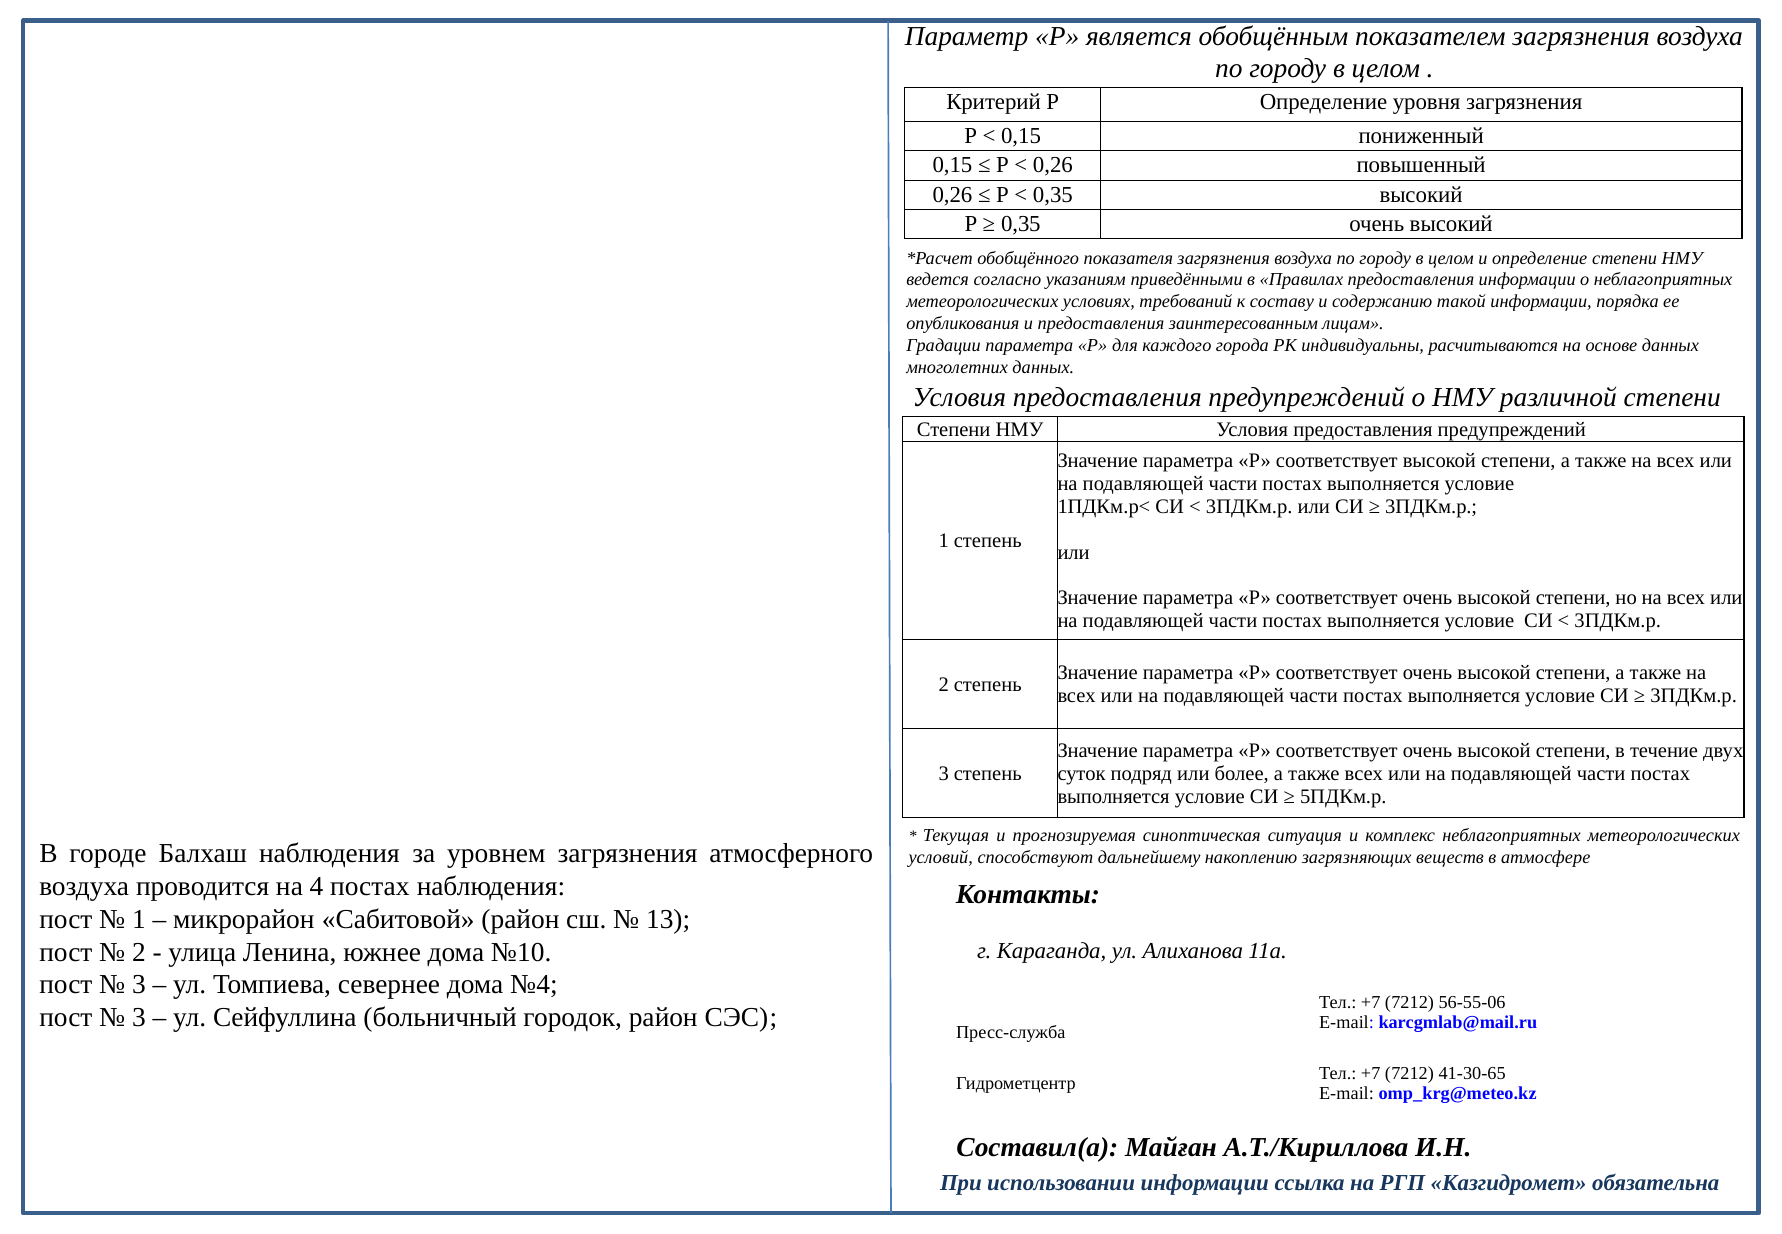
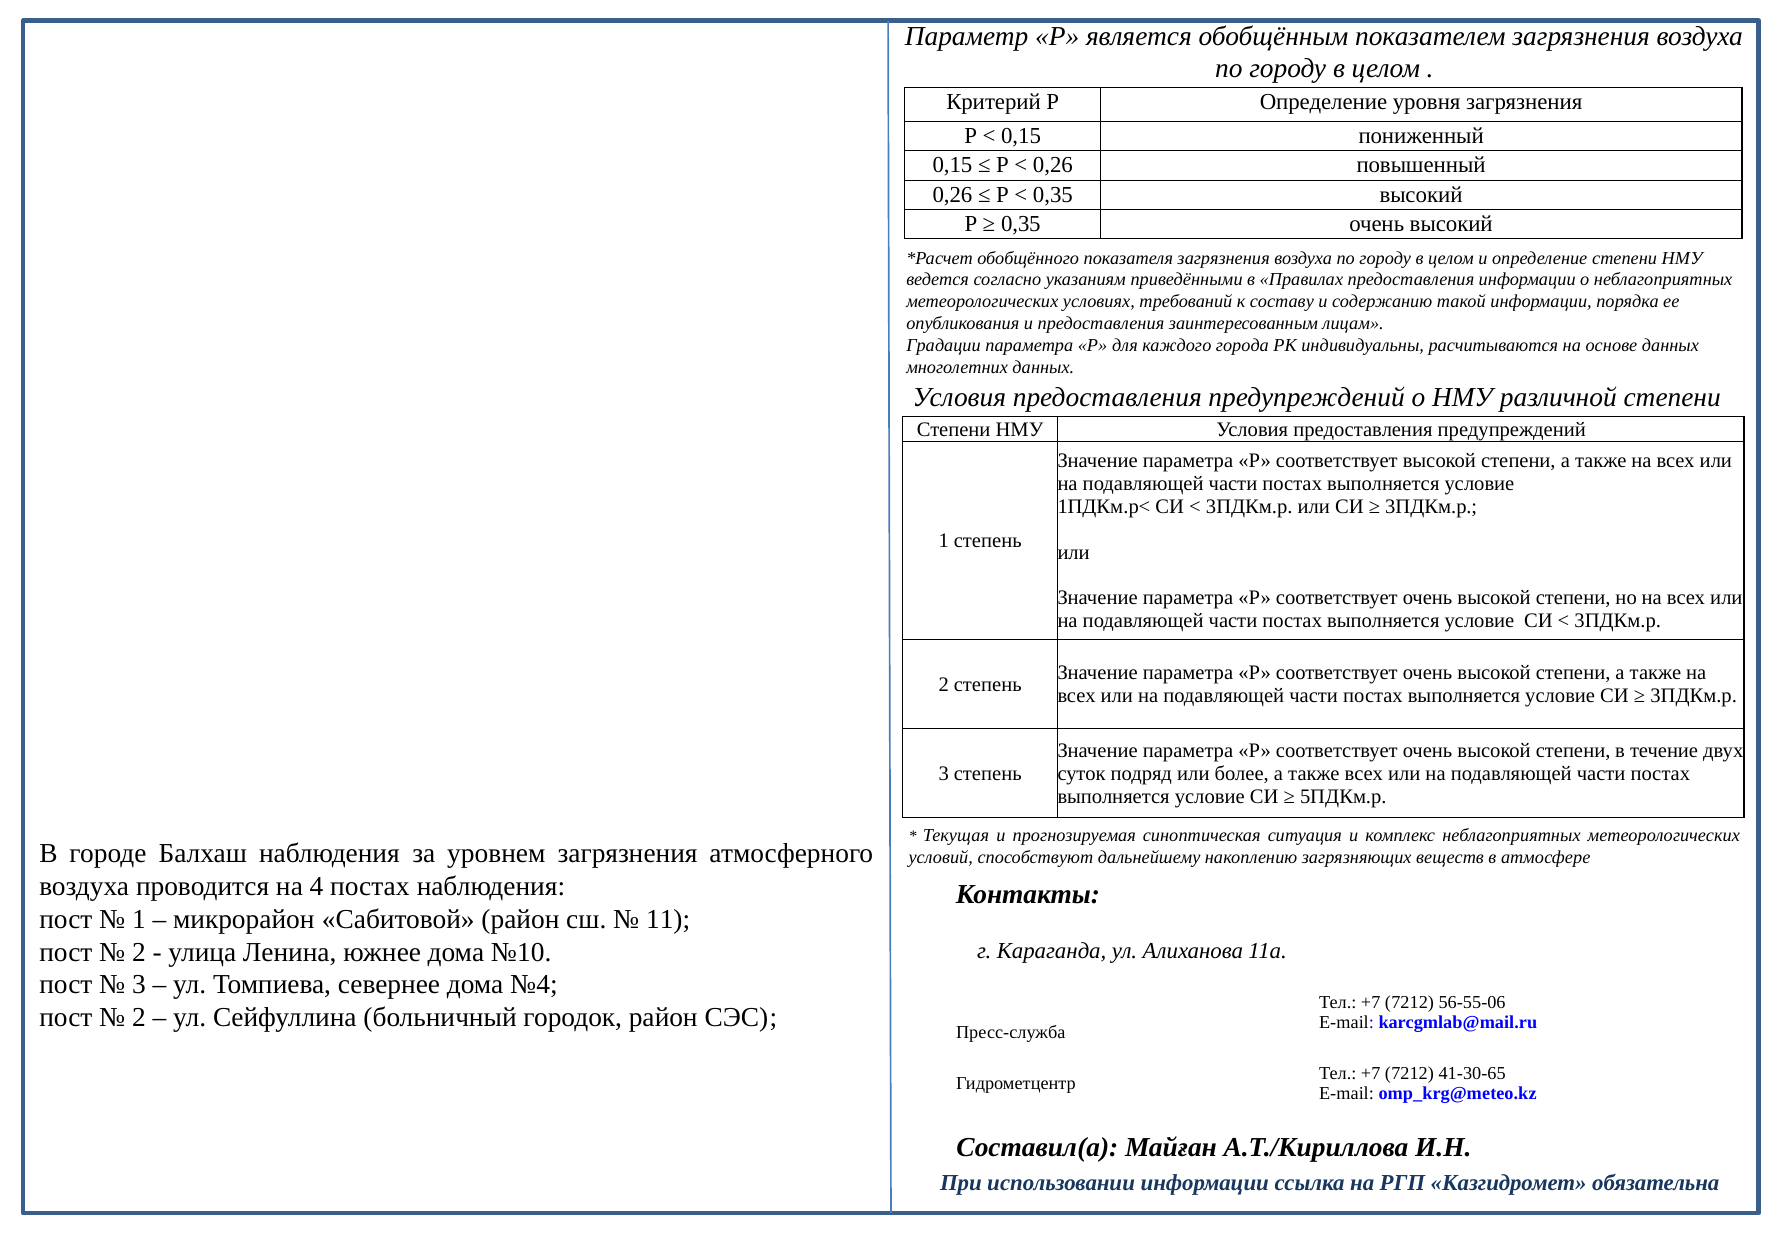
13: 13 -> 11 (668, 919)
3: 3 -> 2 (139, 1018)
